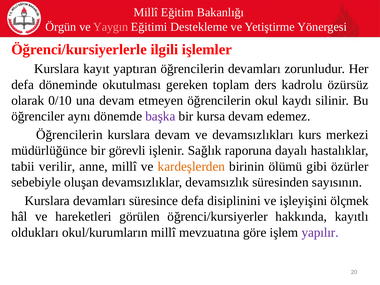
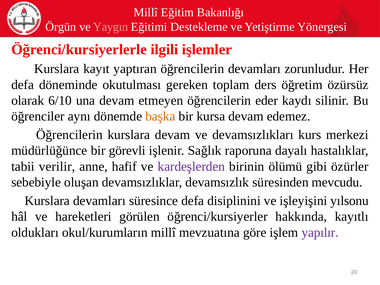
kadrolu: kadrolu -> öğretim (302, 85)
0/10: 0/10 -> 6/10 (60, 101)
okul: okul -> eder (267, 101)
başka colour: purple -> orange (160, 116)
anne millî: millî -> hafif (124, 166)
kardeşlerden colour: orange -> purple (191, 166)
sayısının: sayısının -> mevcudu (337, 182)
ölçmek: ölçmek -> yılsonu (350, 201)
